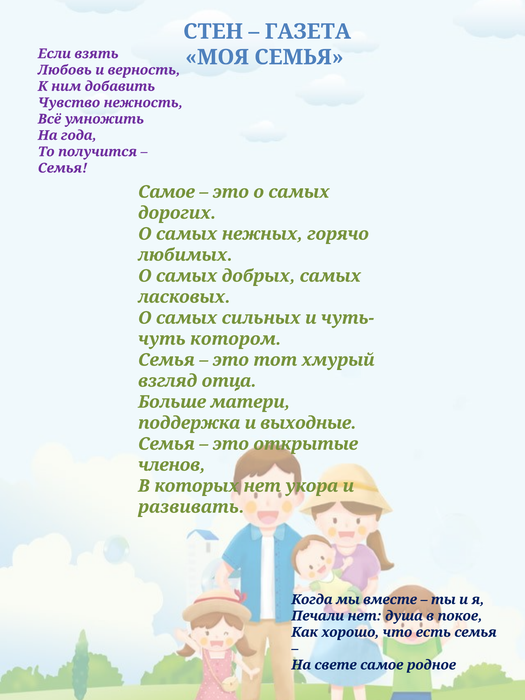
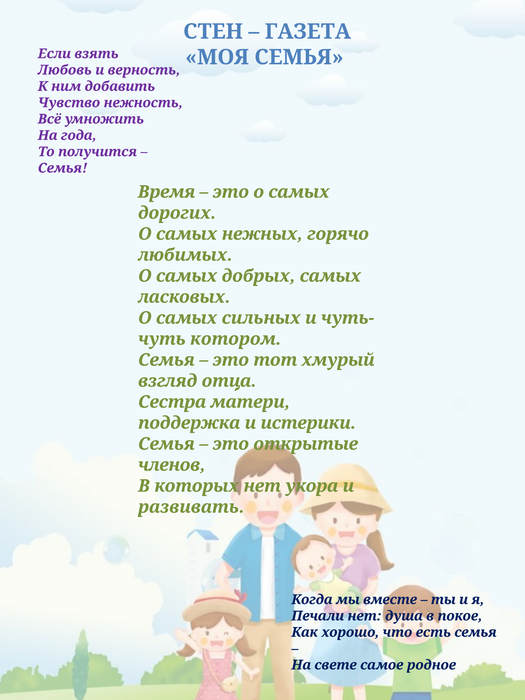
Самое: Самое -> Время (167, 192)
Больше: Больше -> Сестра (172, 402)
выходные: выходные -> истерики (308, 423)
